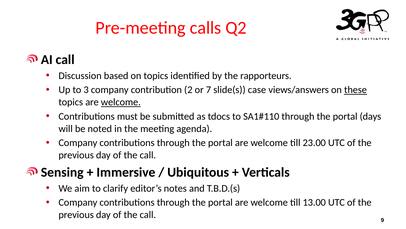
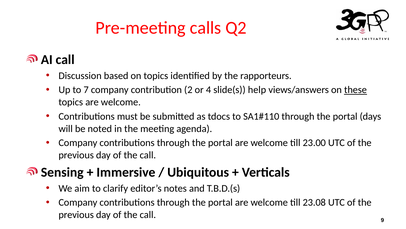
3: 3 -> 7 (86, 90)
7: 7 -> 4 (209, 90)
case: case -> help (257, 90)
welcome underline: present -> none (121, 102)
13.00: 13.00 -> 23.08 (314, 202)
